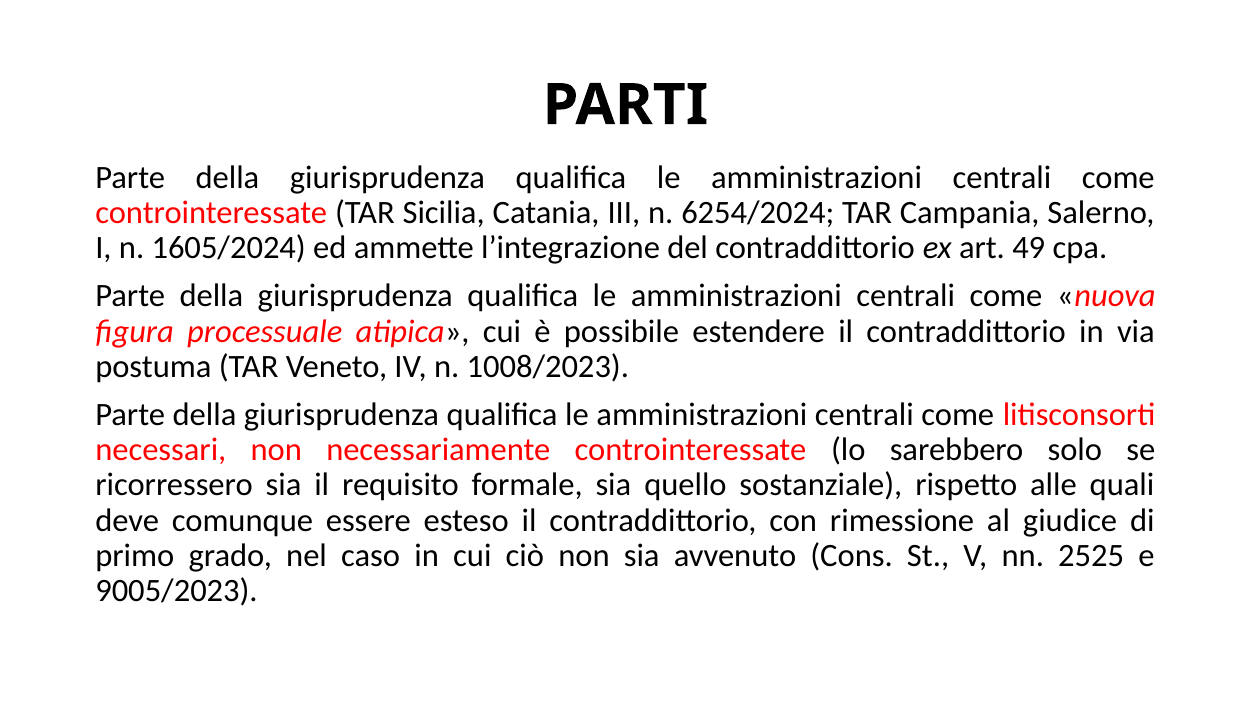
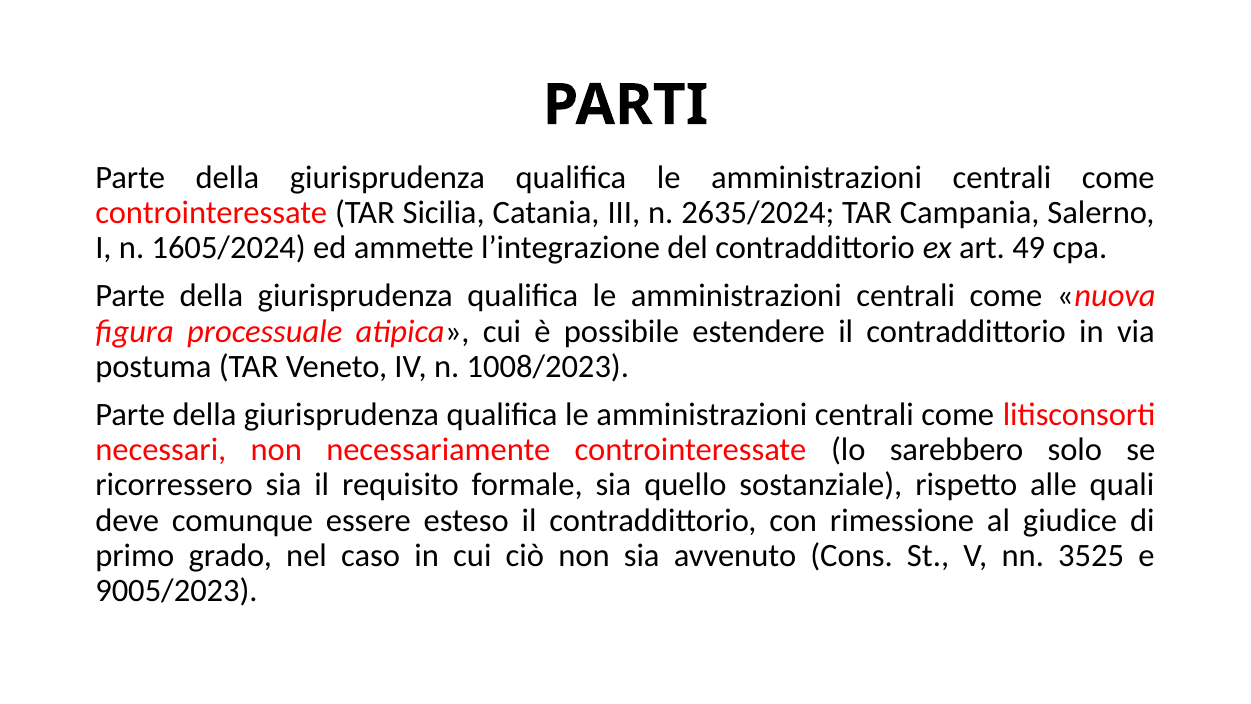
6254/2024: 6254/2024 -> 2635/2024 (758, 213)
2525: 2525 -> 3525 (1091, 555)
